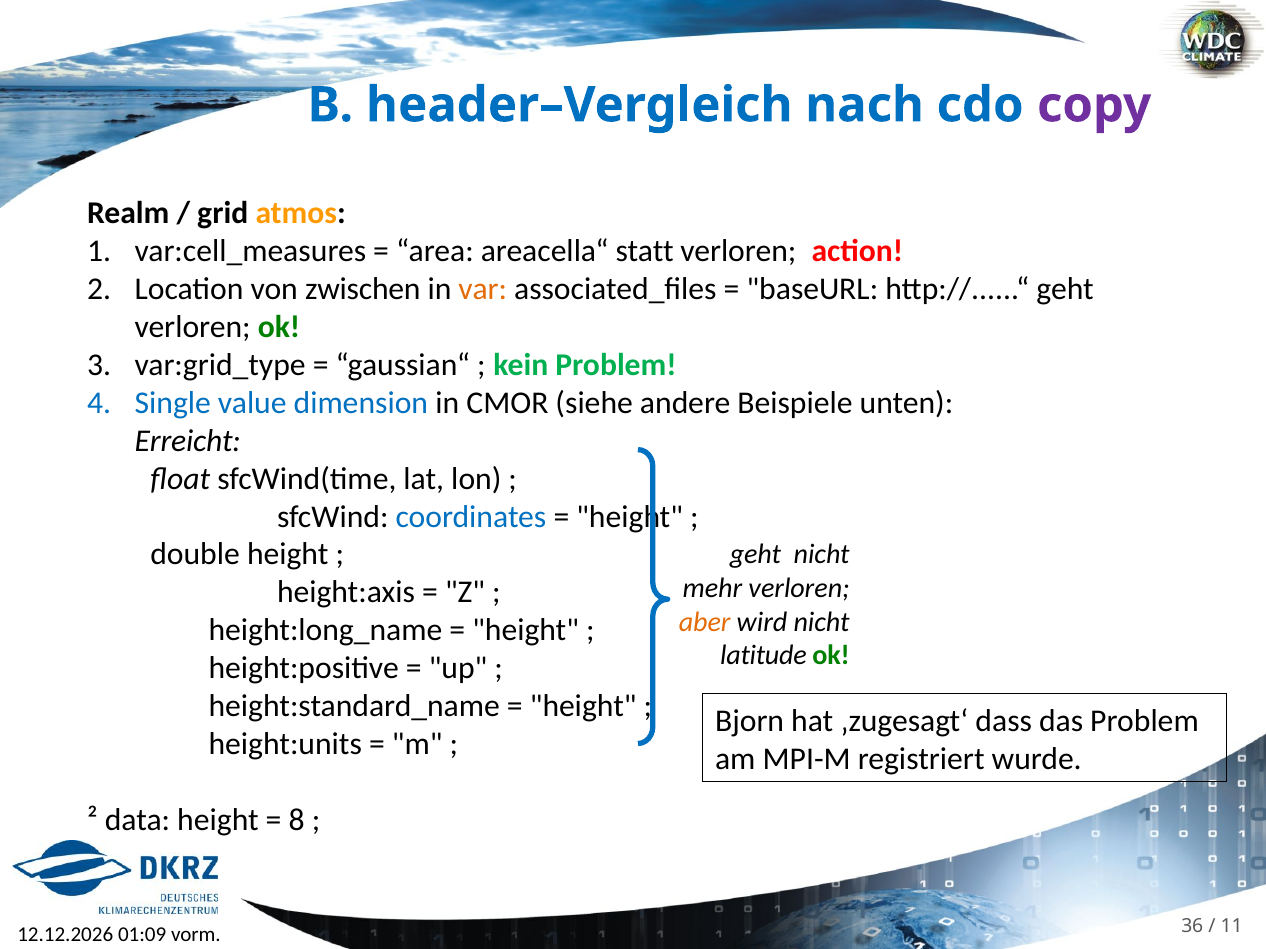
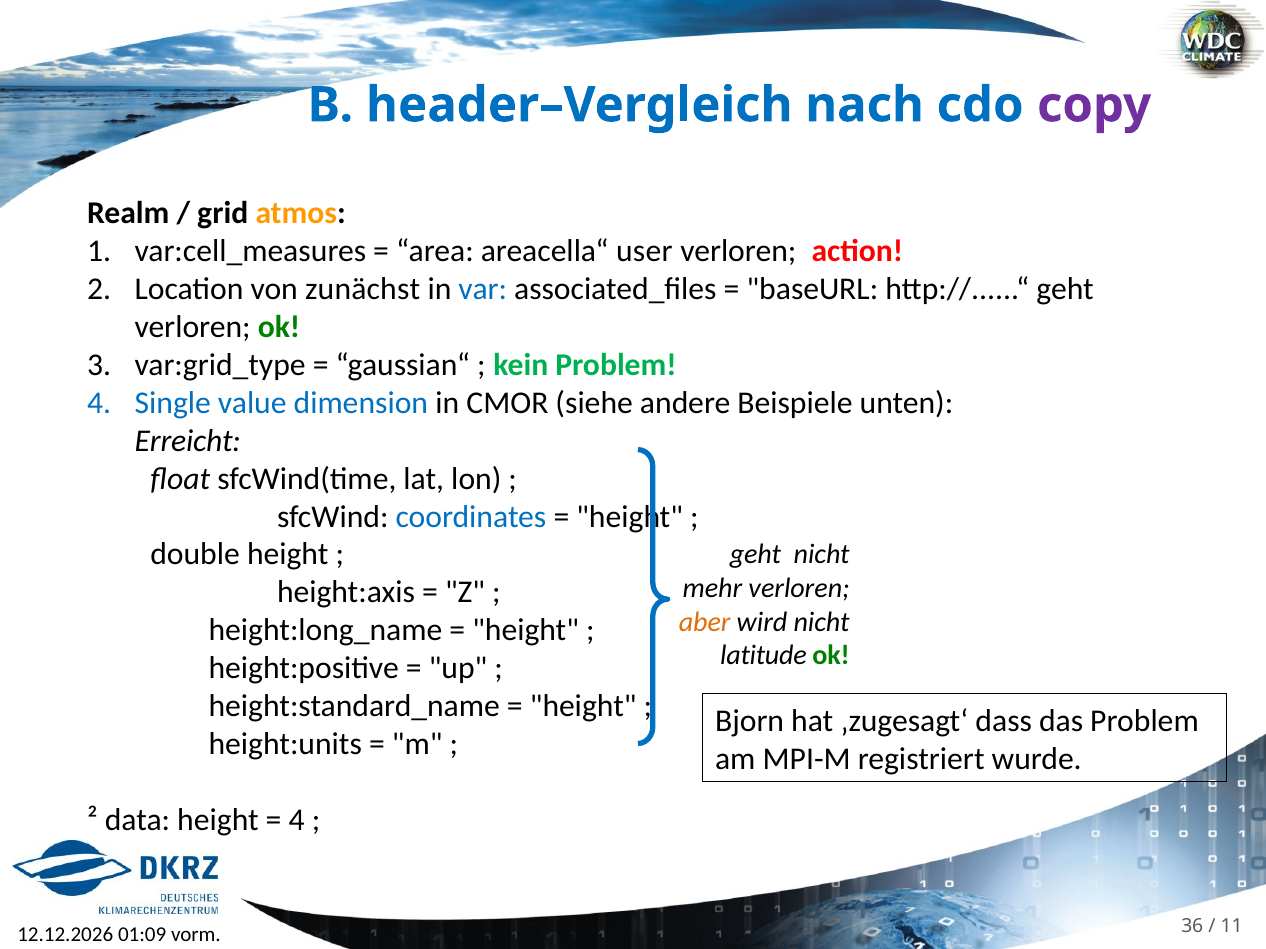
statt: statt -> user (644, 251)
zwischen: zwischen -> zunächst (363, 289)
var colour: orange -> blue (483, 289)
8: 8 -> 4 (297, 821)
